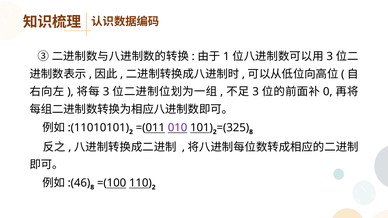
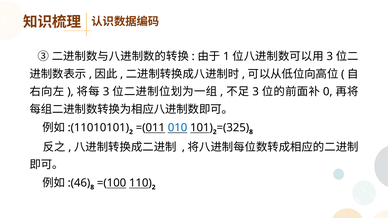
010 colour: purple -> blue (178, 128)
